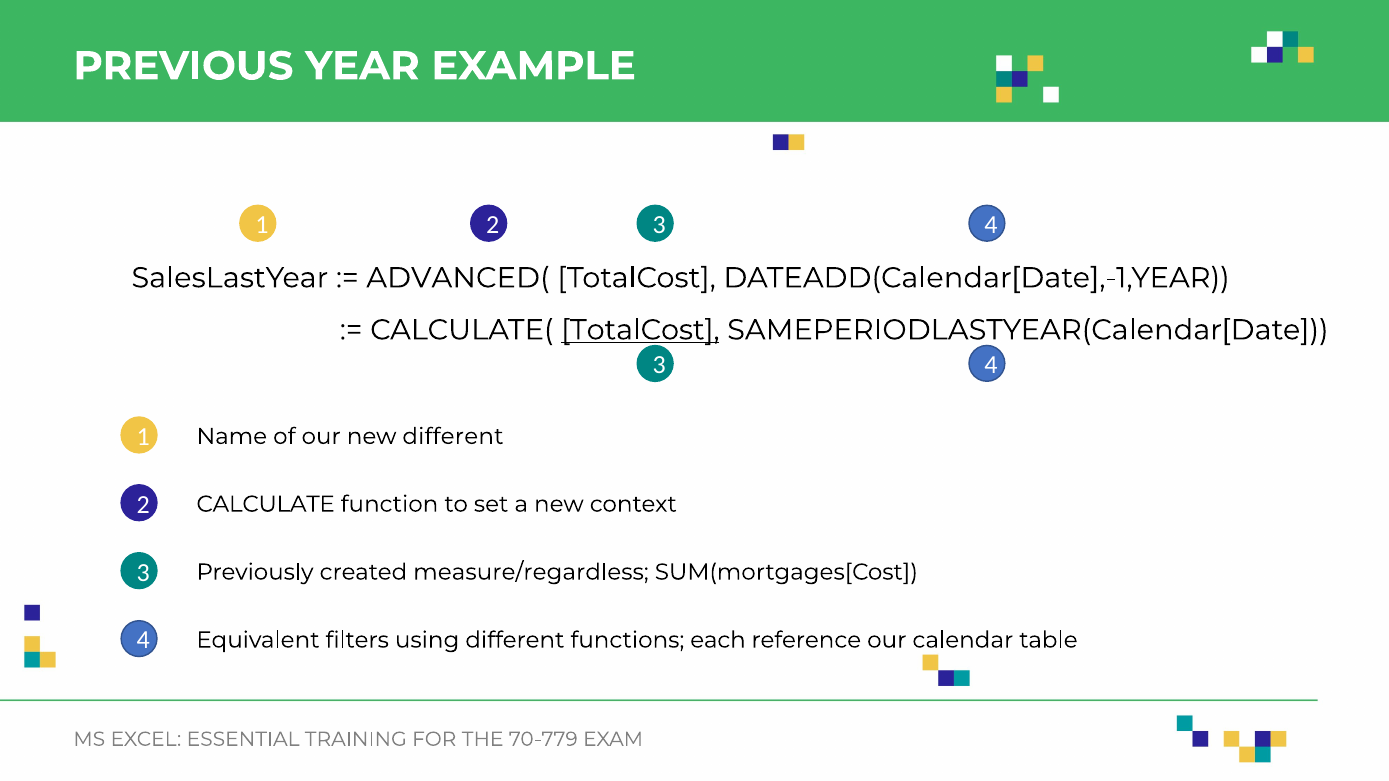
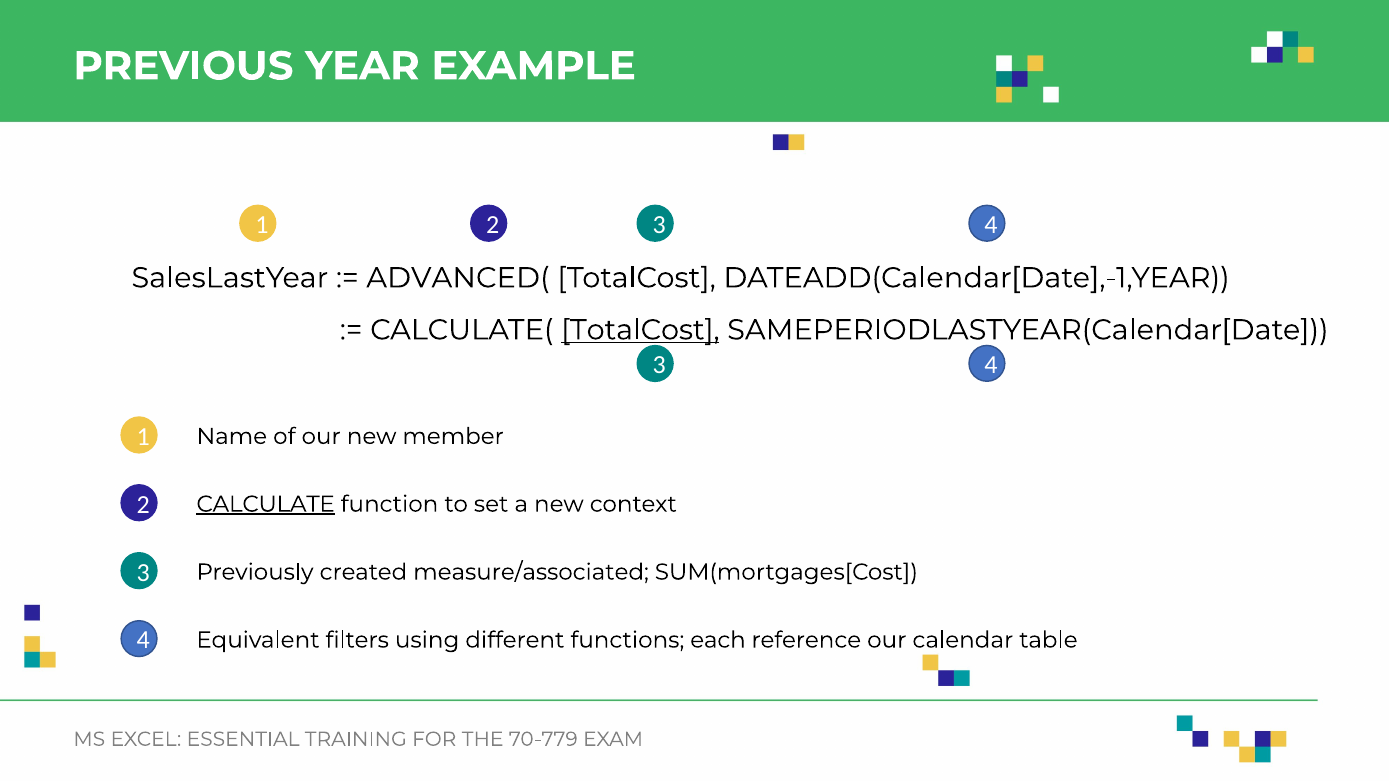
new different: different -> member (453, 437)
CALCULATE underline: none -> present (266, 504)
measure/regardless: measure/regardless -> measure/associated (531, 572)
